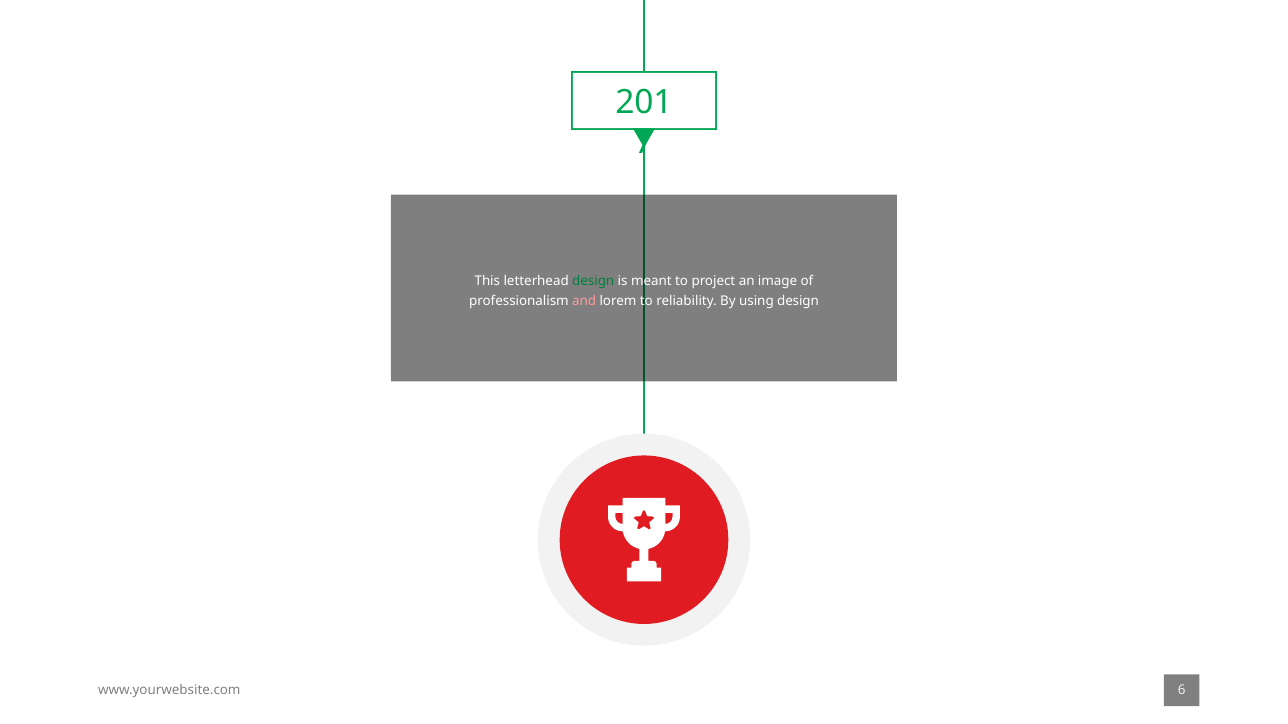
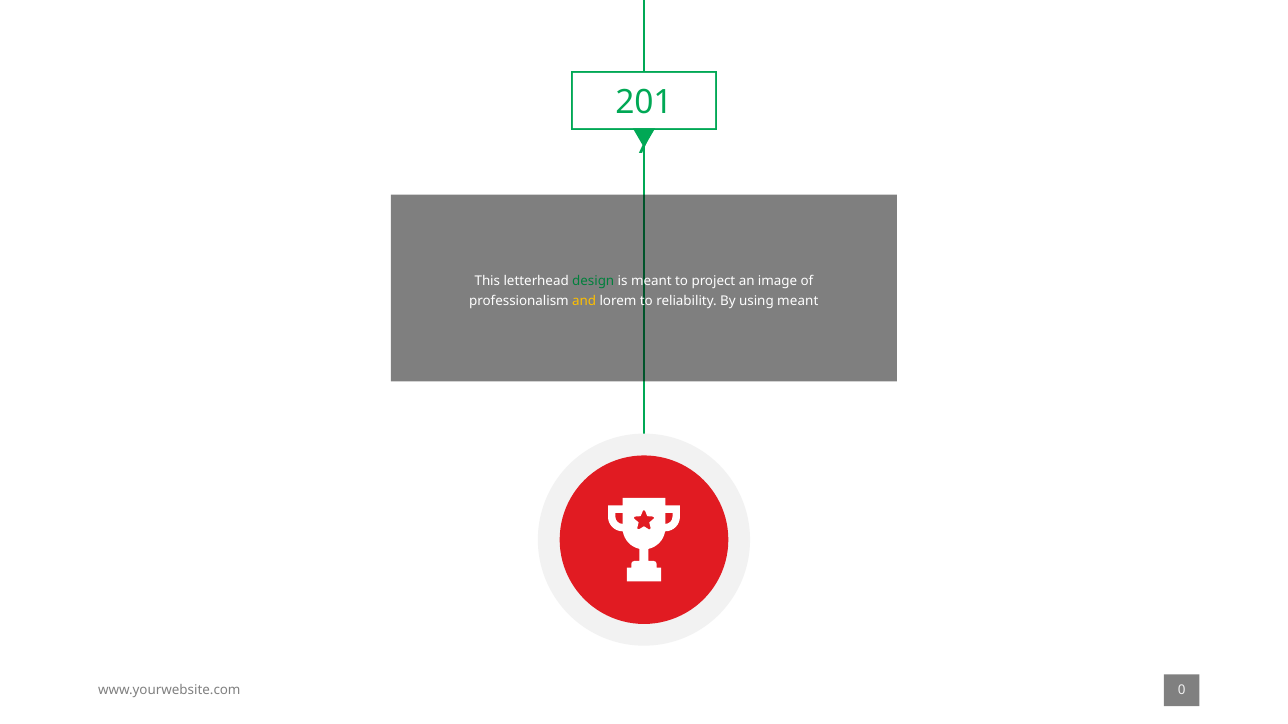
and colour: pink -> yellow (584, 301)
using design: design -> meant (798, 301)
6: 6 -> 0 (1182, 691)
